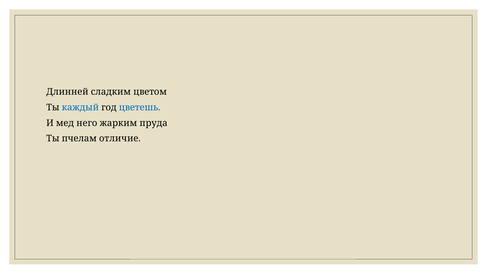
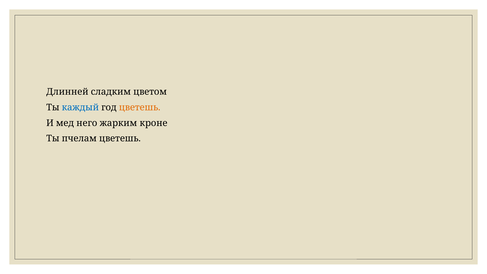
цветешь colour: blue -> orange (140, 107)
пруда: пруда -> кроне (154, 123)
пчелам отличие: отличие -> цветешь (120, 139)
